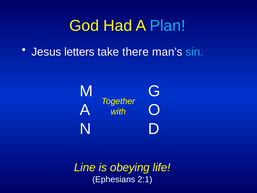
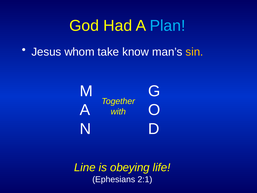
letters: letters -> whom (79, 52)
there: there -> know (136, 52)
sin colour: light blue -> yellow (194, 52)
